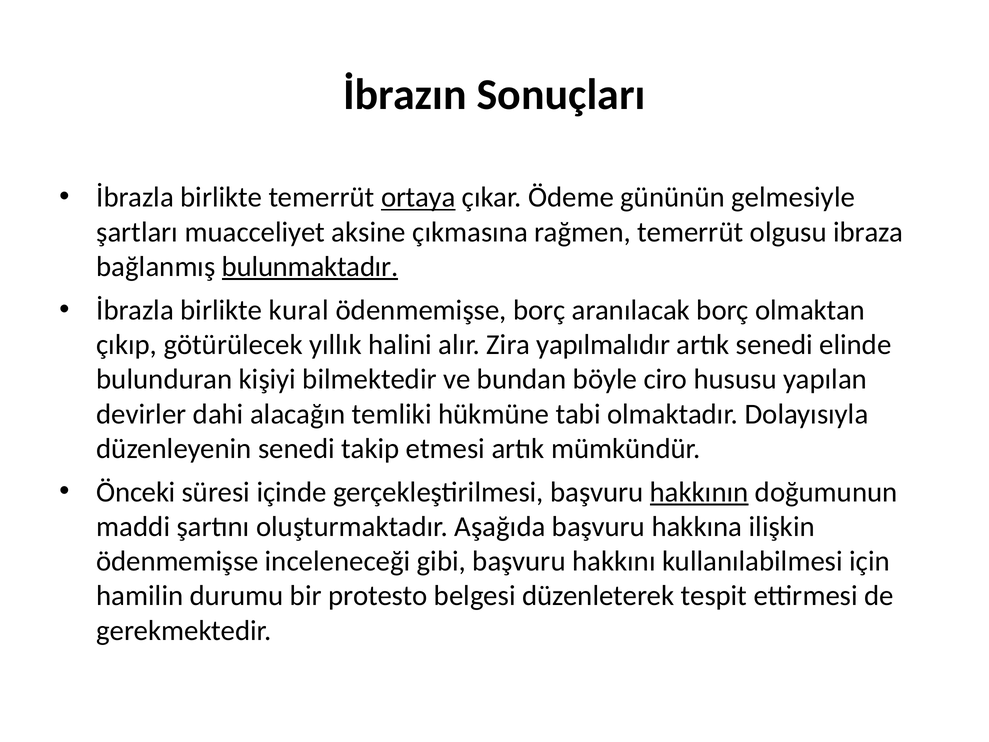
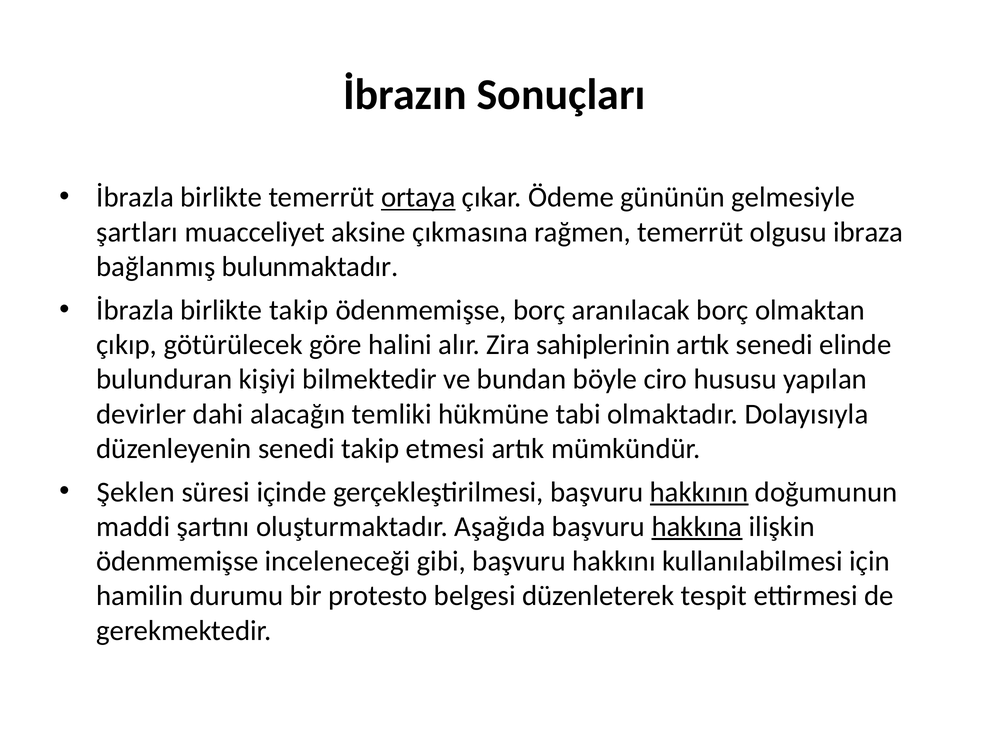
bulunmaktadır underline: present -> none (310, 267)
birlikte kural: kural -> takip (299, 310)
yıllık: yıllık -> göre (336, 345)
yapılmalıdır: yapılmalıdır -> sahiplerinin (603, 345)
Önceki: Önceki -> Şeklen (136, 492)
hakkına underline: none -> present (697, 526)
